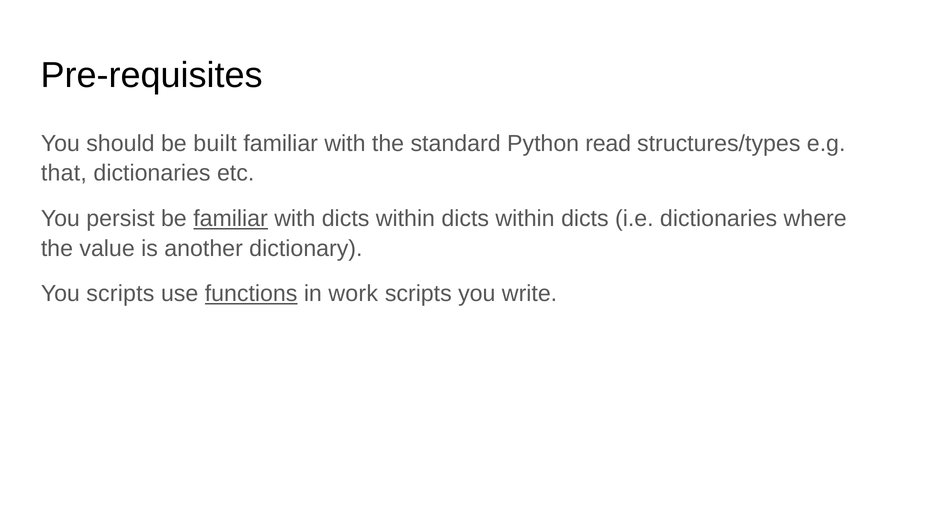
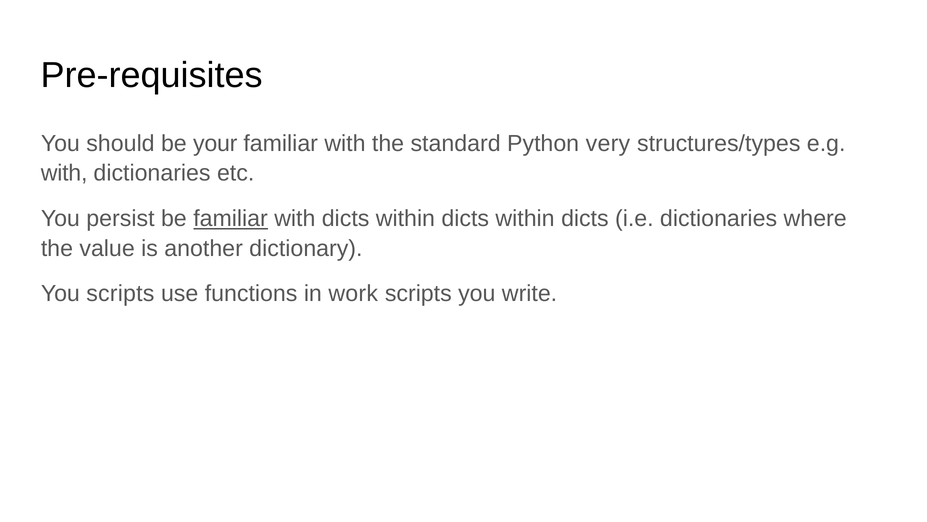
built: built -> your (215, 143)
read: read -> very (608, 143)
that: that -> with (64, 173)
functions underline: present -> none (251, 293)
